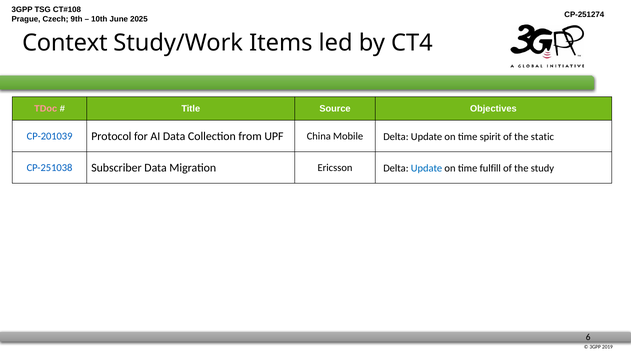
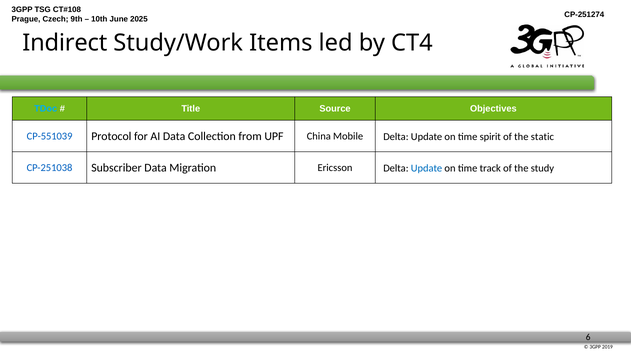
Context: Context -> Indirect (65, 43)
TDoc colour: pink -> light blue (46, 109)
CP-201039: CP-201039 -> CP-551039 (50, 136)
fulfill: fulfill -> track (490, 168)
